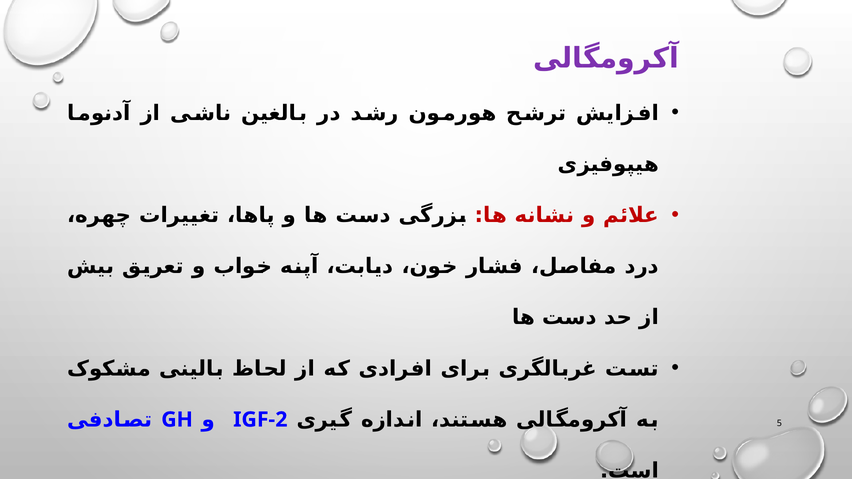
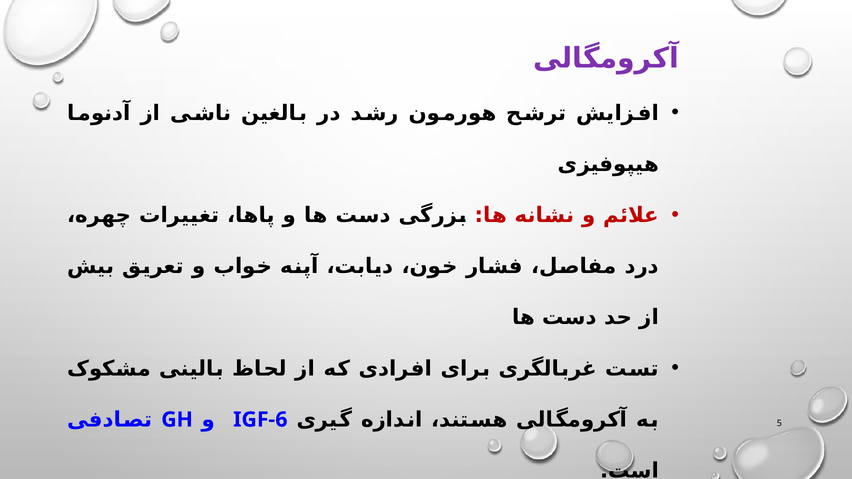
IGF-2: IGF-2 -> IGF-6 (260, 420)
